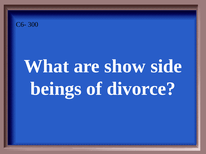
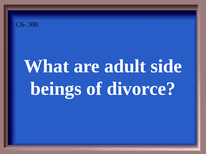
show: show -> adult (125, 66)
